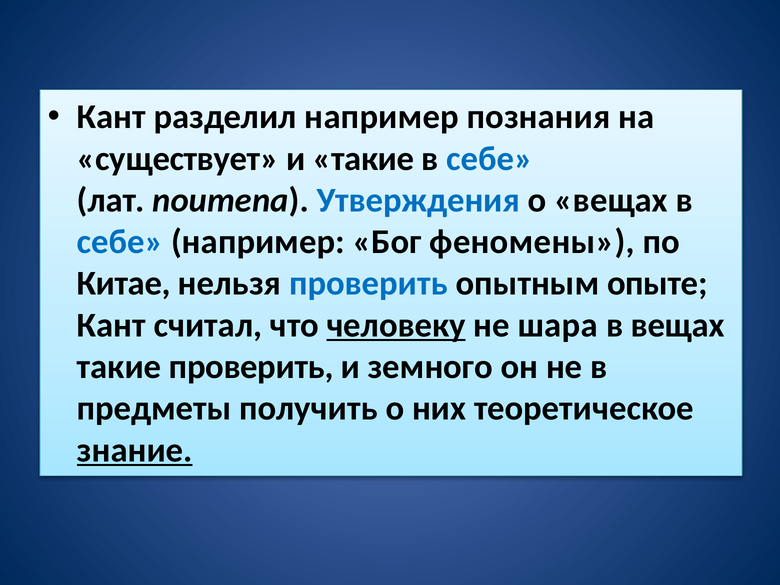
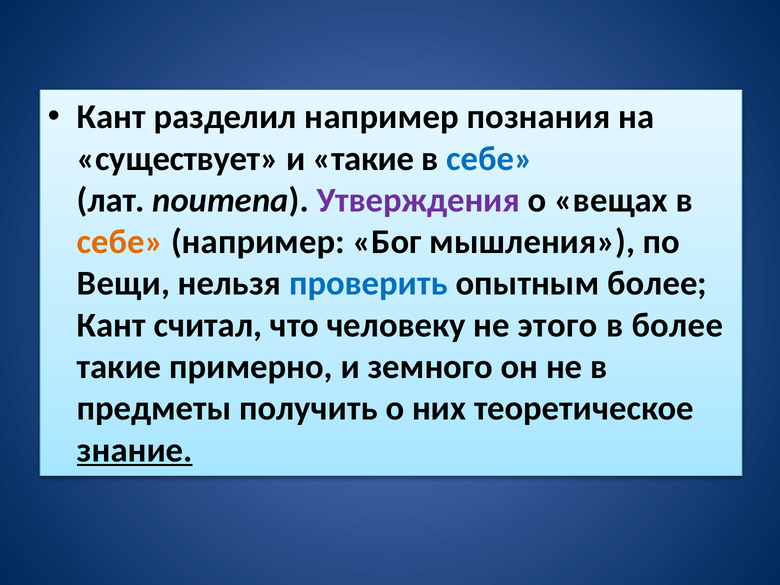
Утверждения colour: blue -> purple (418, 200)
себе colour: blue -> orange (120, 242)
феномены: феномены -> мышления (532, 242)
Китае: Китае -> Вещи (123, 284)
опытным опыте: опыте -> более (657, 284)
человеку underline: present -> none (396, 325)
шара: шара -> этого (558, 325)
в вещах: вещах -> более (677, 325)
такие проверить: проверить -> примерно (251, 367)
